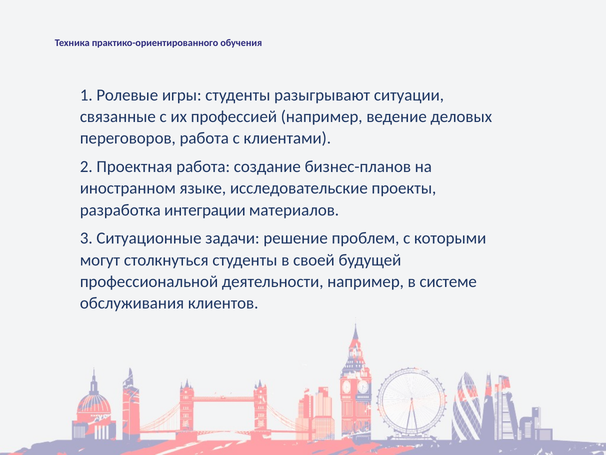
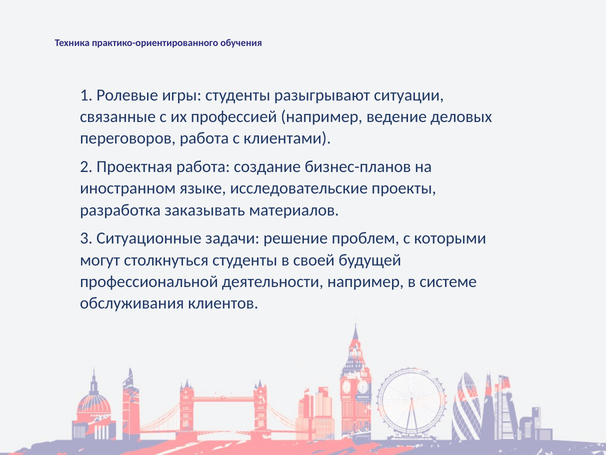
интеграции: интеграции -> заказывать (205, 210)
